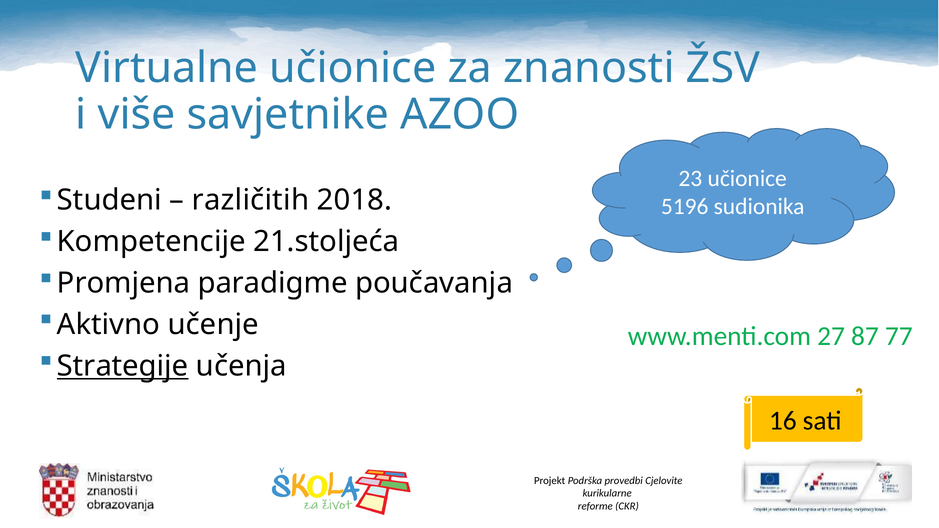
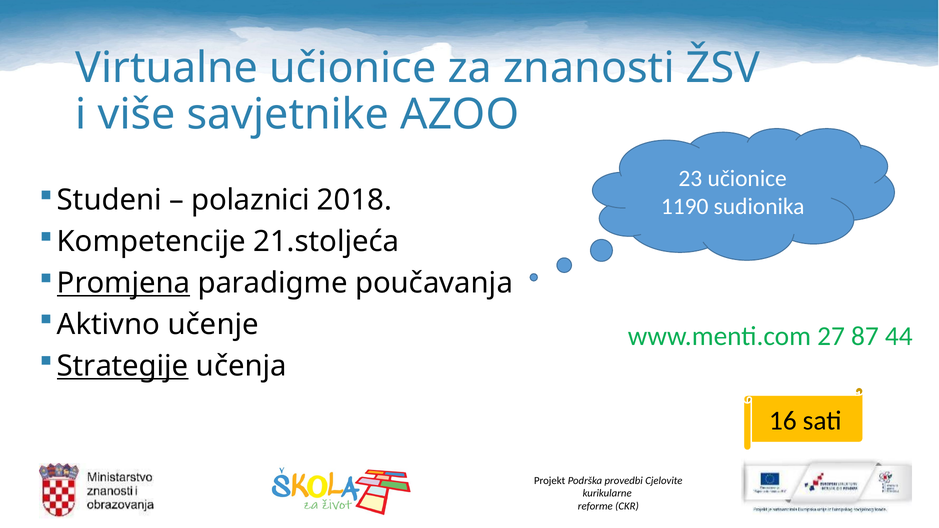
različitih: različitih -> polaznici (251, 200)
5196: 5196 -> 1190 (685, 207)
Promjena underline: none -> present (123, 283)
77: 77 -> 44 (899, 336)
